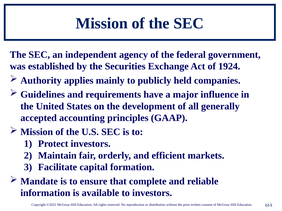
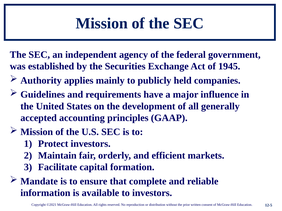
1924: 1924 -> 1945 (229, 66)
